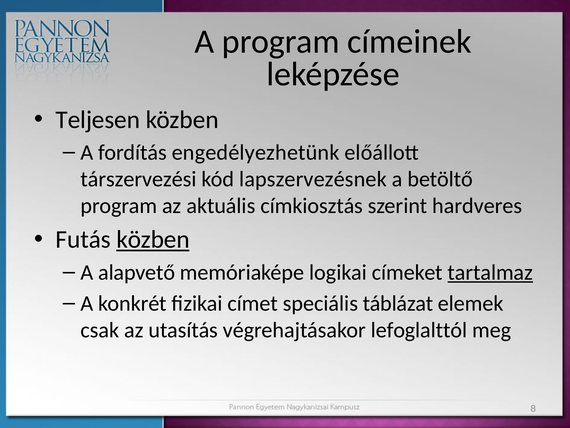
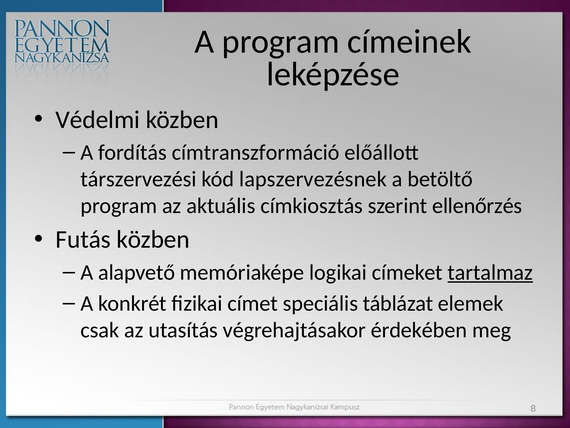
Teljesen: Teljesen -> Védelmi (98, 120)
engedélyezhetünk: engedélyezhetünk -> címtranszformáció (256, 152)
hardveres: hardveres -> ellenőrzés (477, 206)
közben underline: present -> none (153, 239)
lefoglalttól: lefoglalttól -> érdekében (419, 330)
